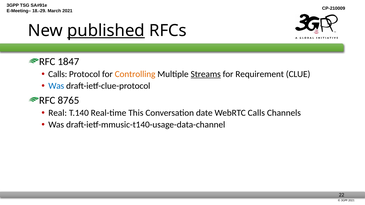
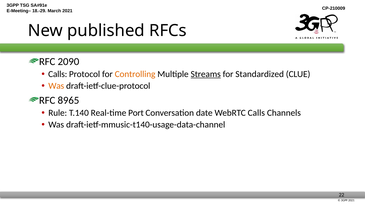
published underline: present -> none (106, 31)
1847: 1847 -> 2090 (68, 62)
Requirement: Requirement -> Standardized (260, 74)
Was colour: blue -> orange (56, 86)
8765: 8765 -> 8965 (68, 101)
Real: Real -> Rule (58, 113)
This: This -> Port (136, 113)
